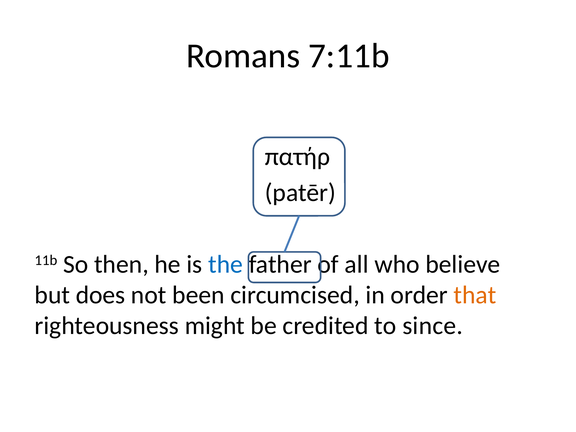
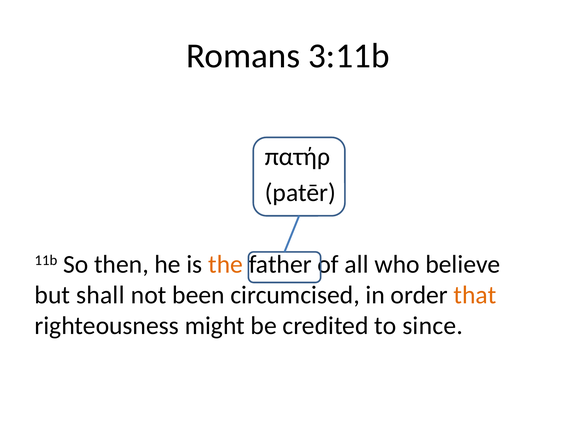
7:11b: 7:11b -> 3:11b (349, 56)
the colour: blue -> orange (225, 264)
does: does -> shall (100, 295)
